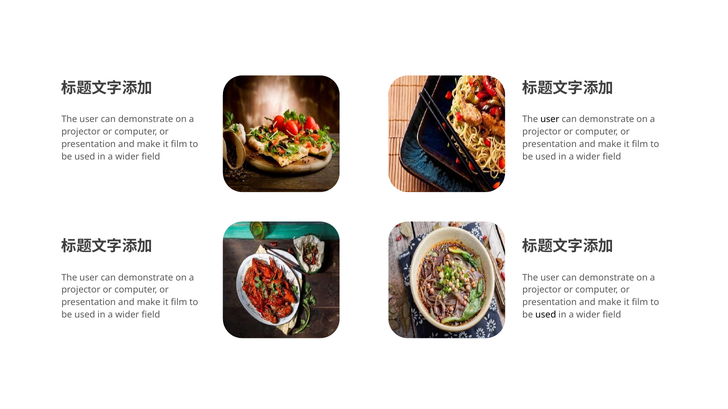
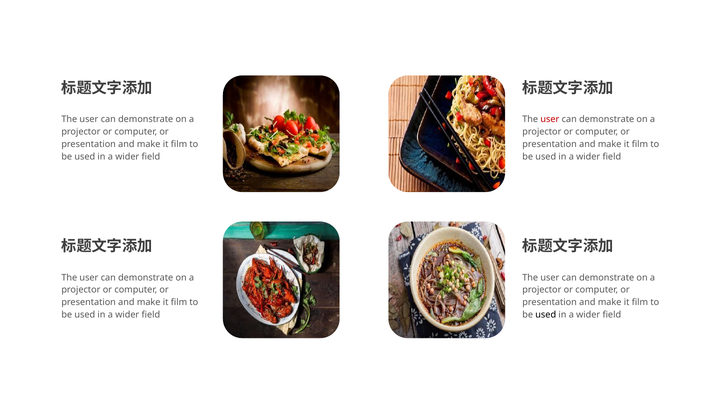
user colour: black -> red (550, 120)
